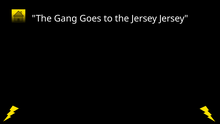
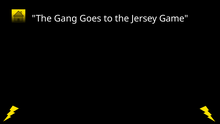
Jersey Jersey: Jersey -> Game (174, 18)
